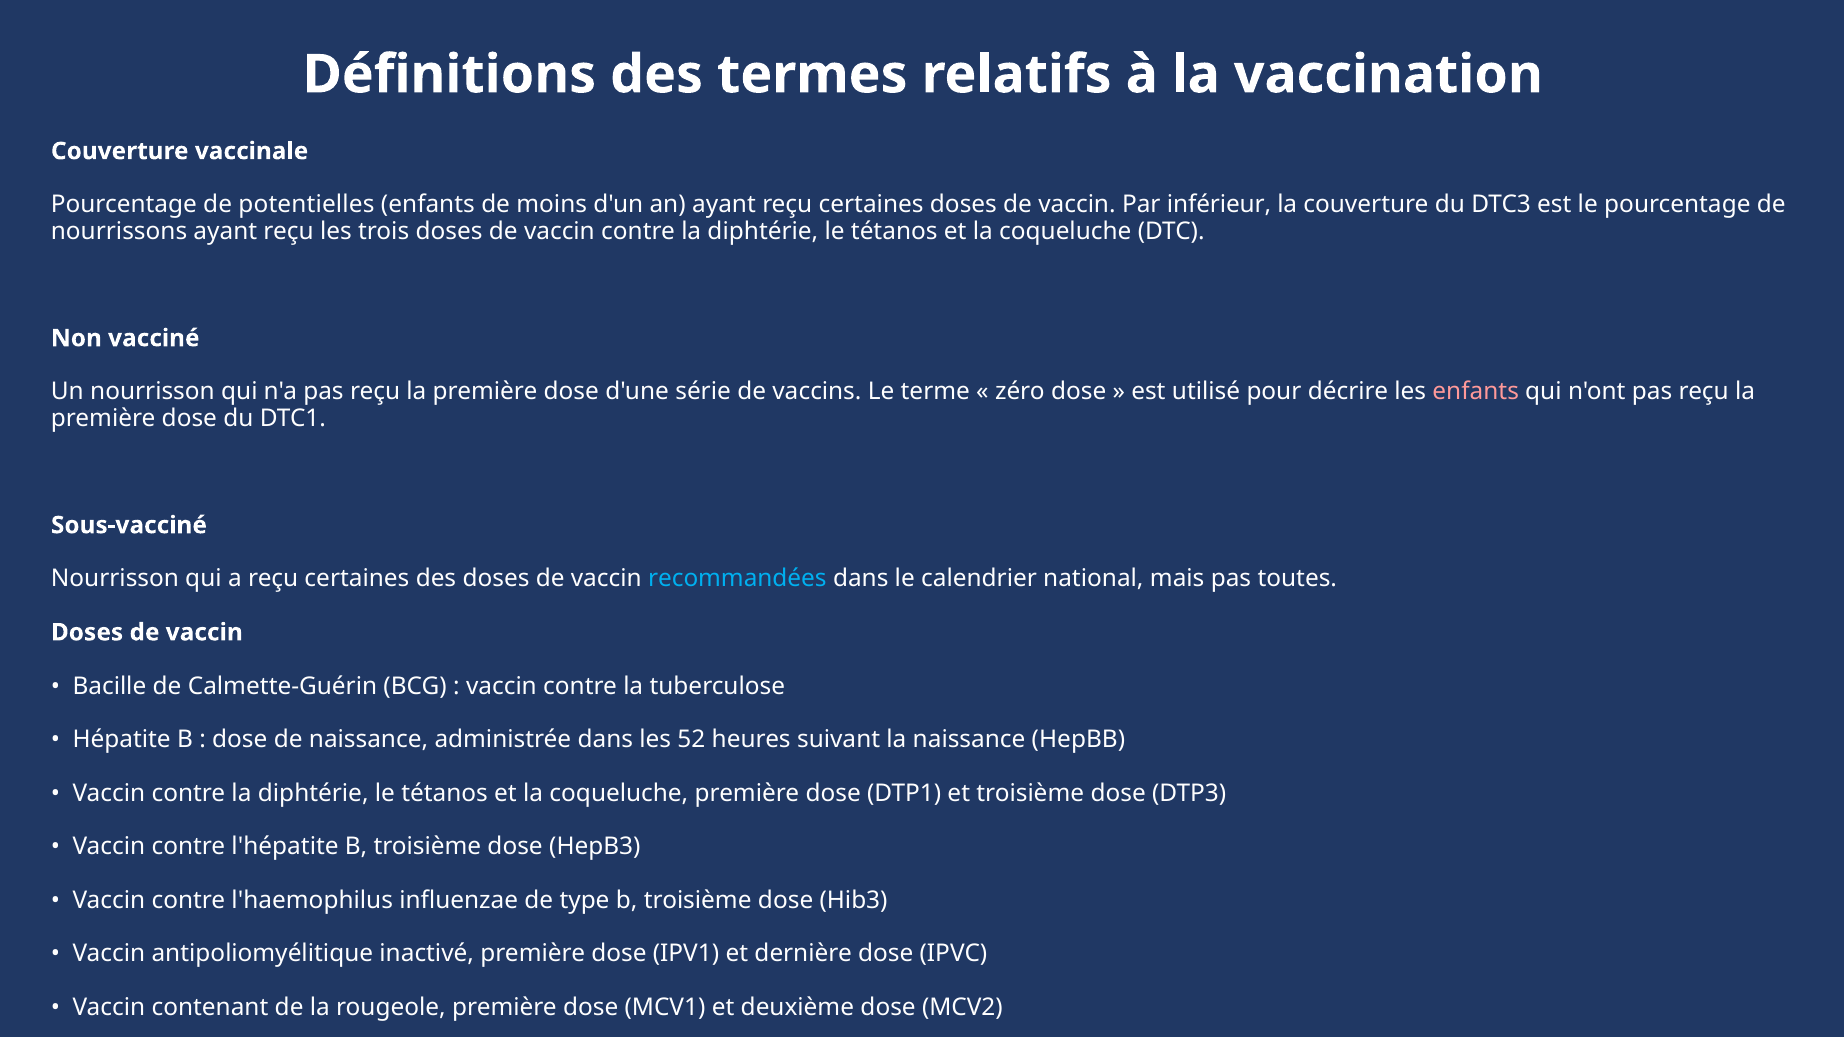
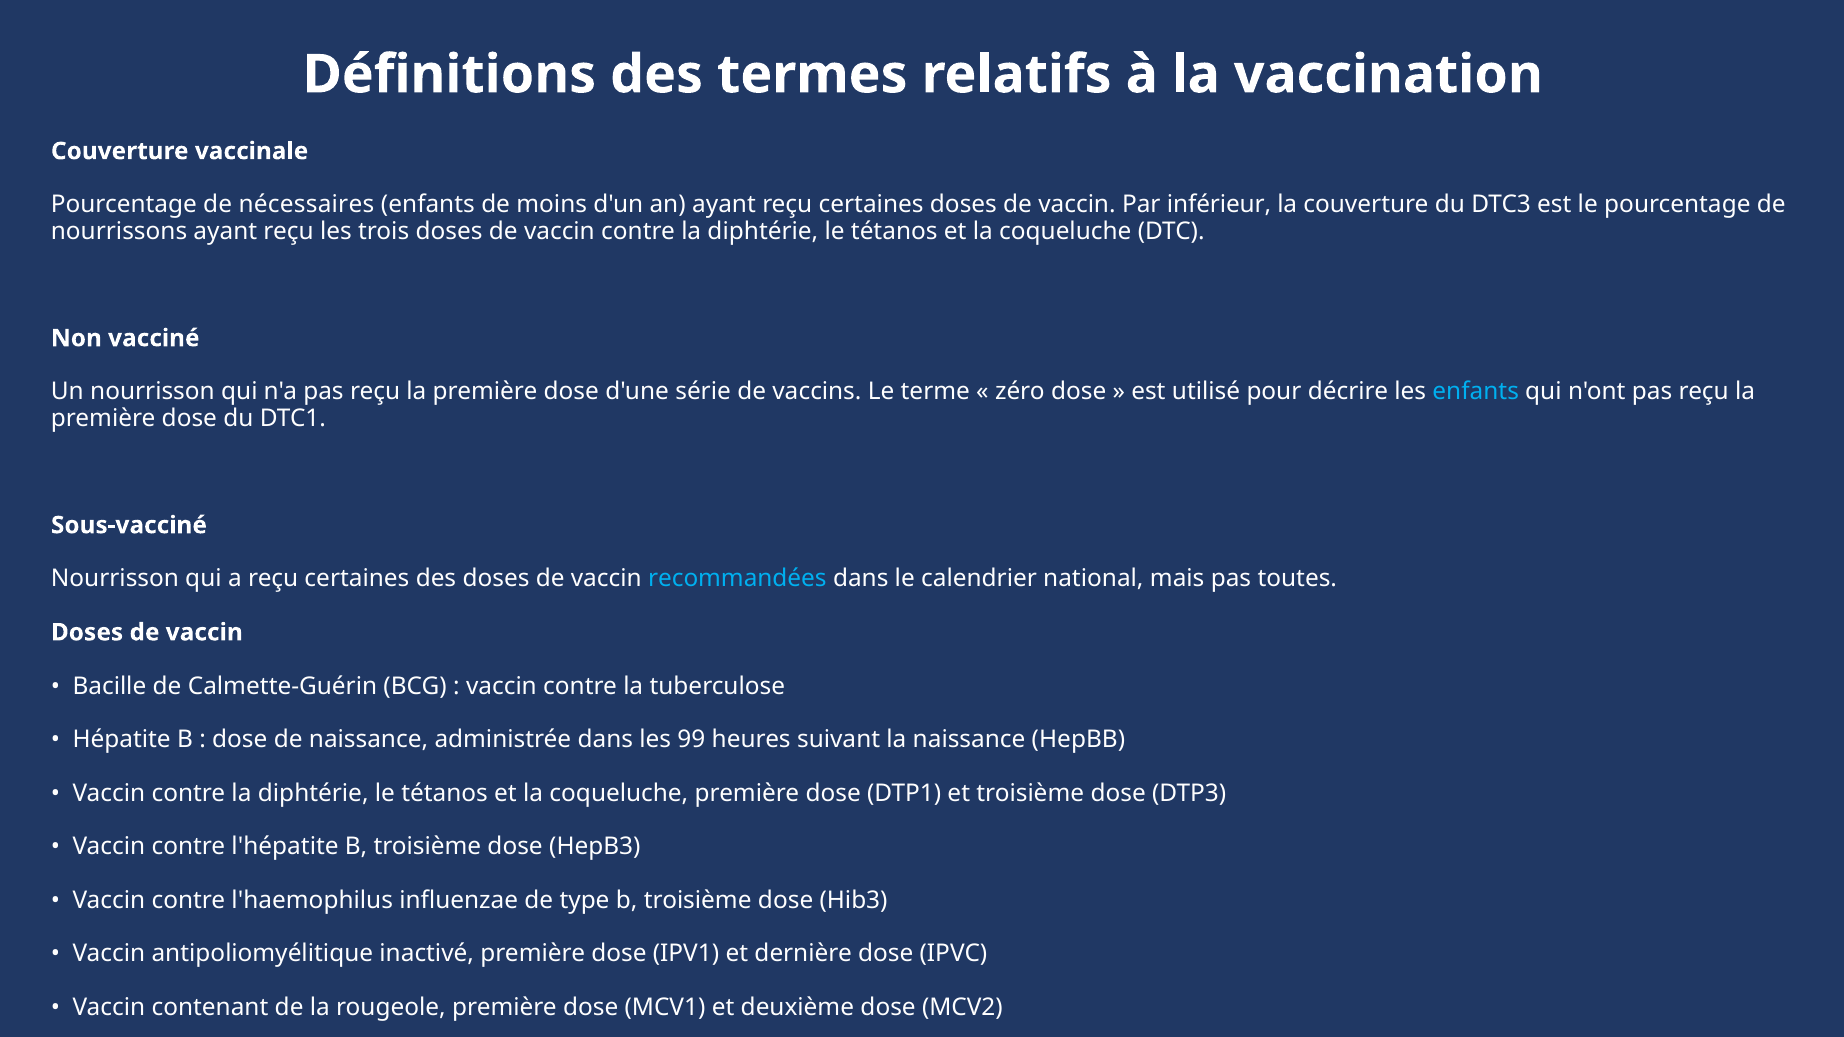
potentielles: potentielles -> nécessaires (306, 205)
enfants colour: pink -> light blue (1476, 392)
52: 52 -> 99 (691, 740)
